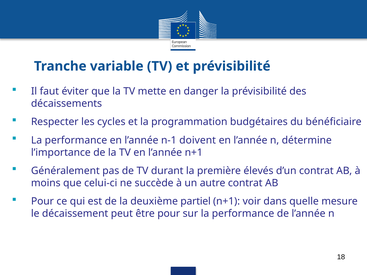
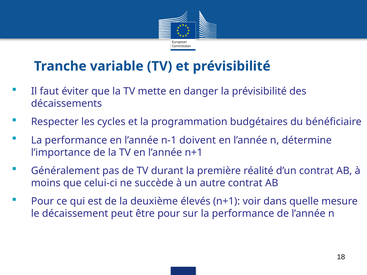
élevés: élevés -> réalité (259, 171)
partiel: partiel -> élevés (196, 201)
